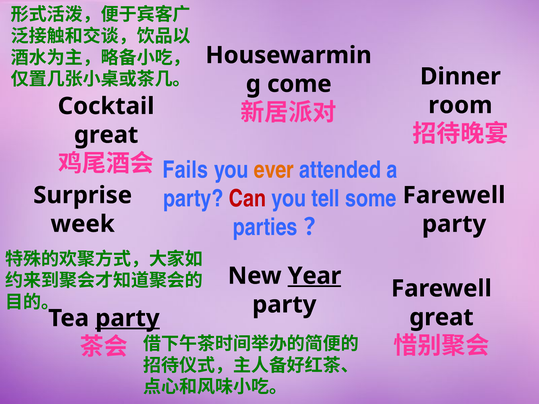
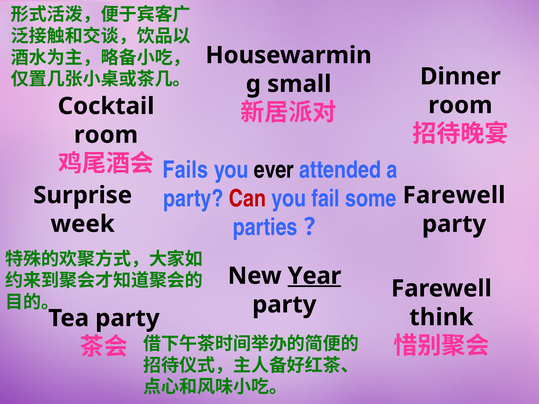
come: come -> small (299, 84)
great: great -> room (106, 135)
ever colour: orange -> black (274, 170)
tell: tell -> fail (326, 199)
great: great -> think (441, 318)
party underline: present -> none (127, 318)
